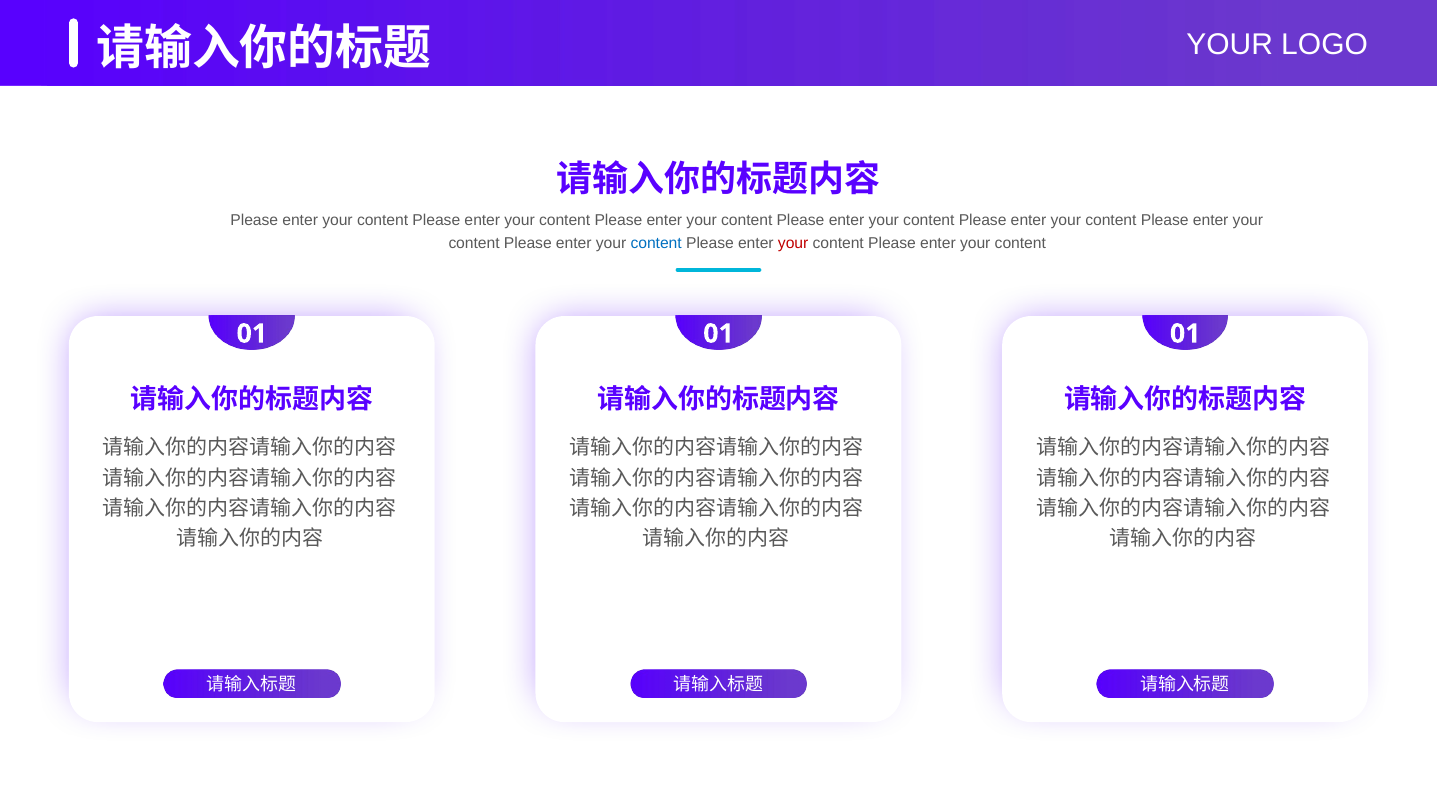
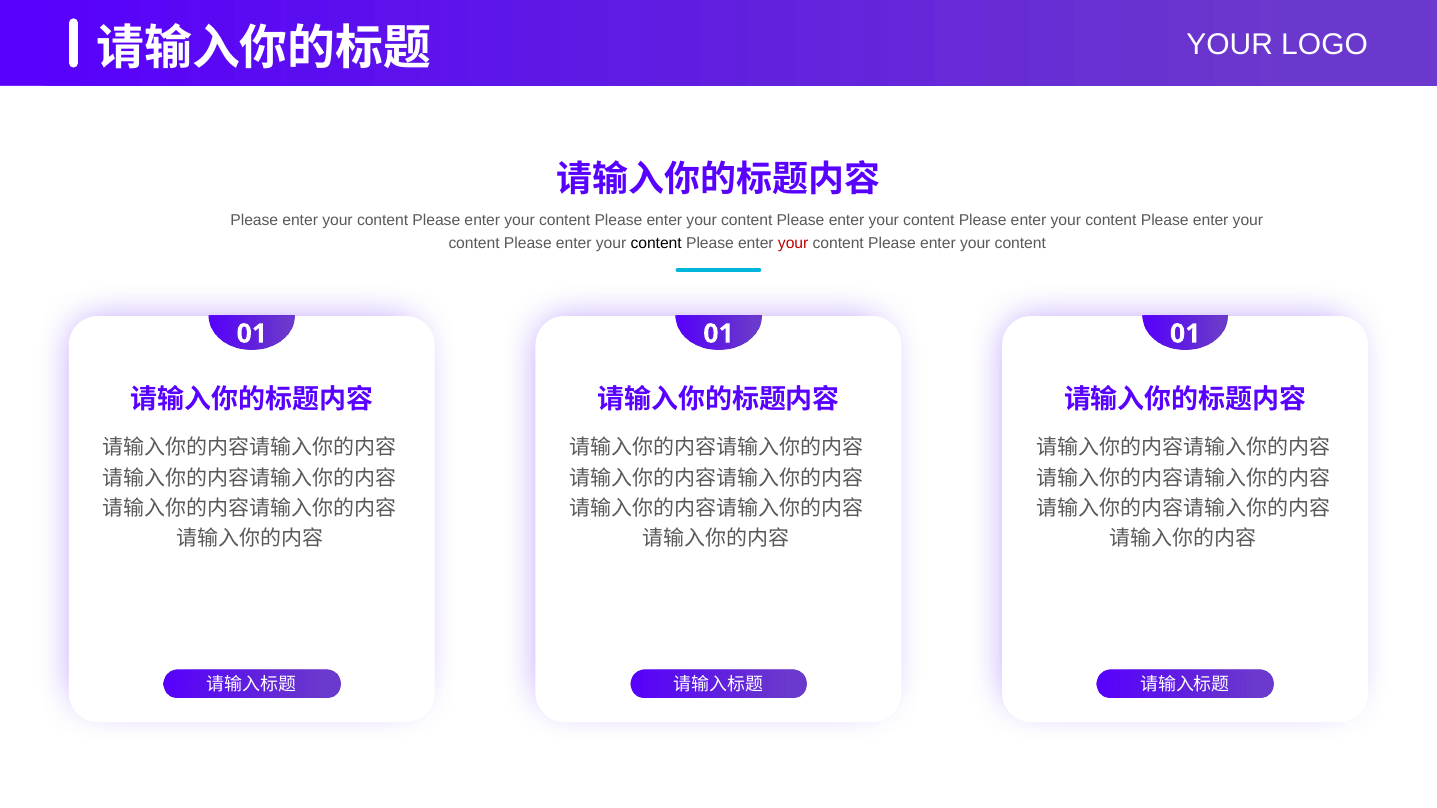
content colour: blue -> black (656, 243)
